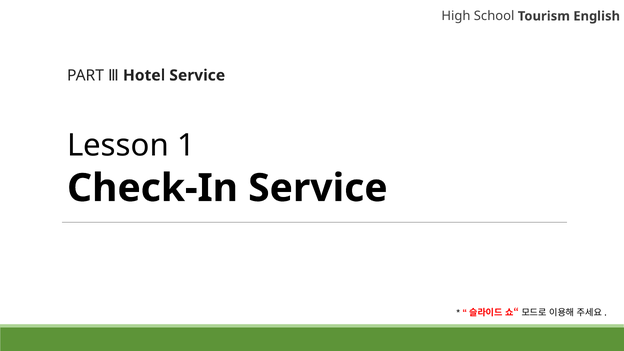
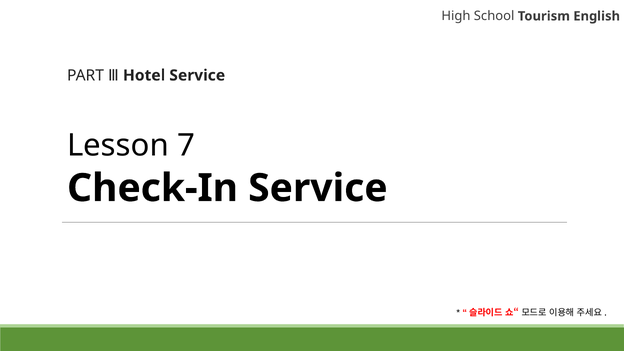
1: 1 -> 7 (186, 146)
